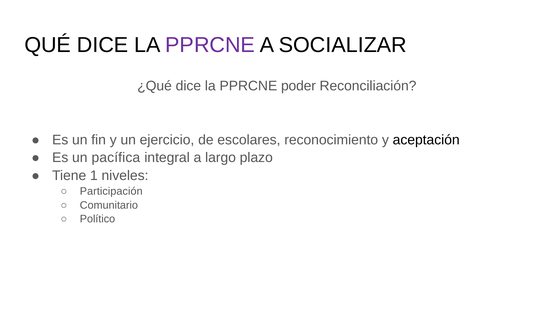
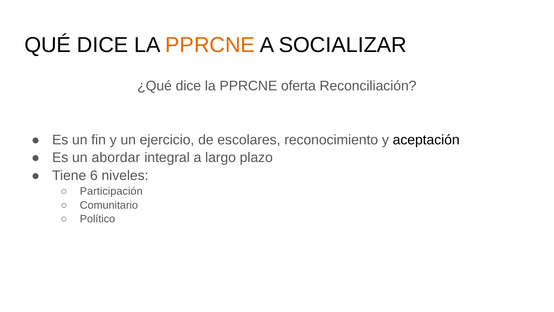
PPRCNE colour: purple -> orange (210, 45)
poder: poder -> oferta (298, 86)
pacífica: pacífica -> abordar (116, 158)
1: 1 -> 6 (94, 175)
